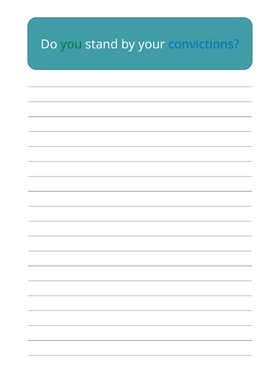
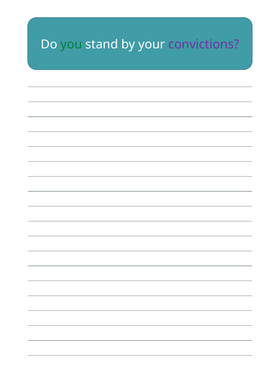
convictions colour: blue -> purple (204, 44)
